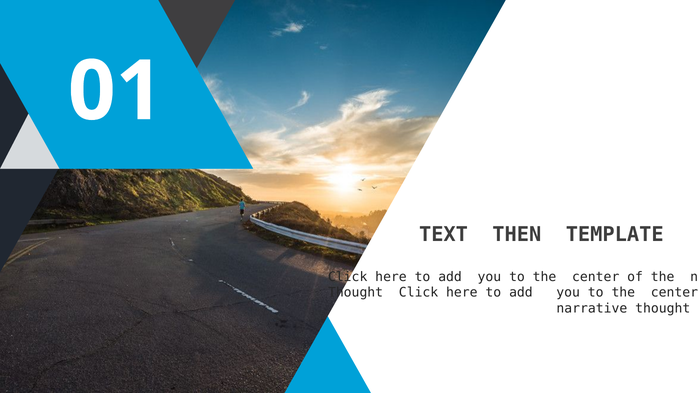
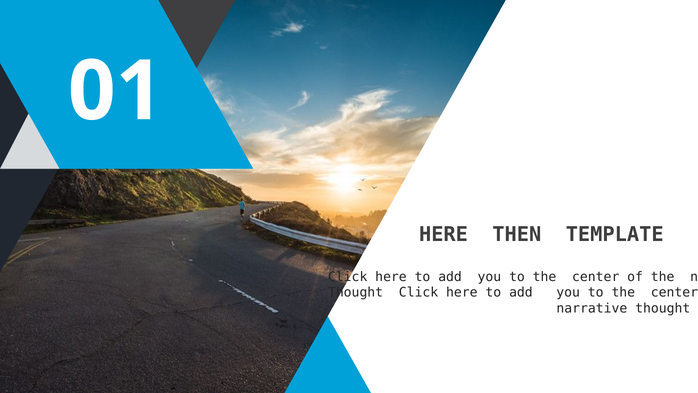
TEXT: TEXT -> HERE (444, 234)
